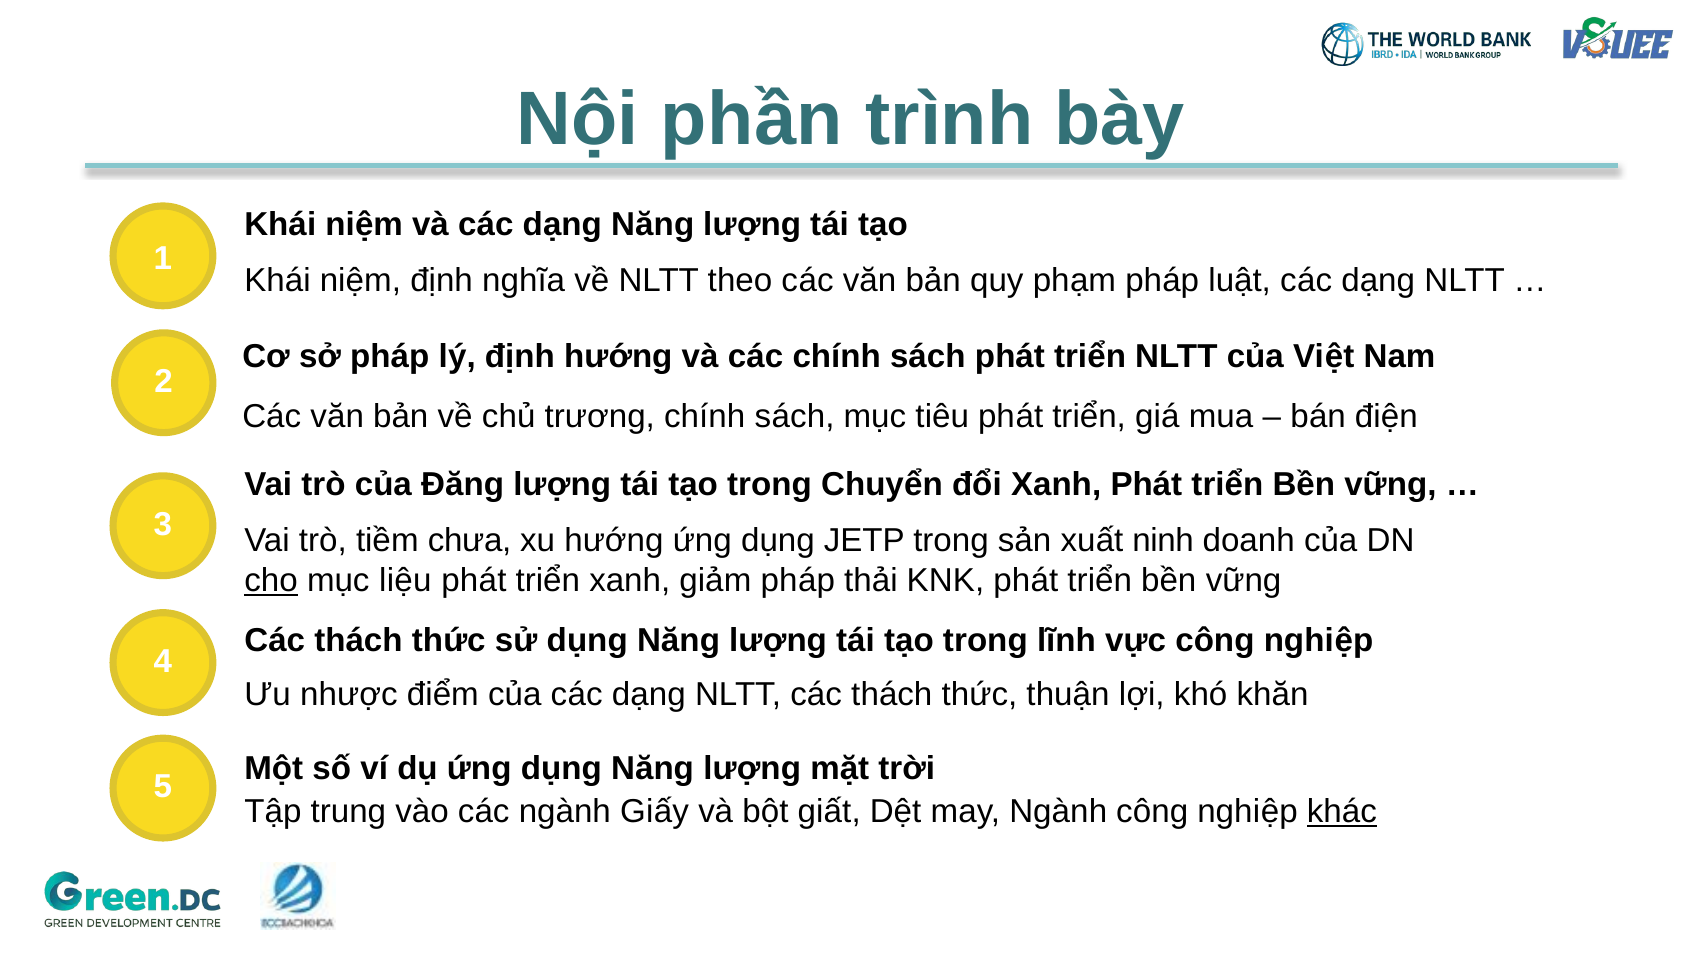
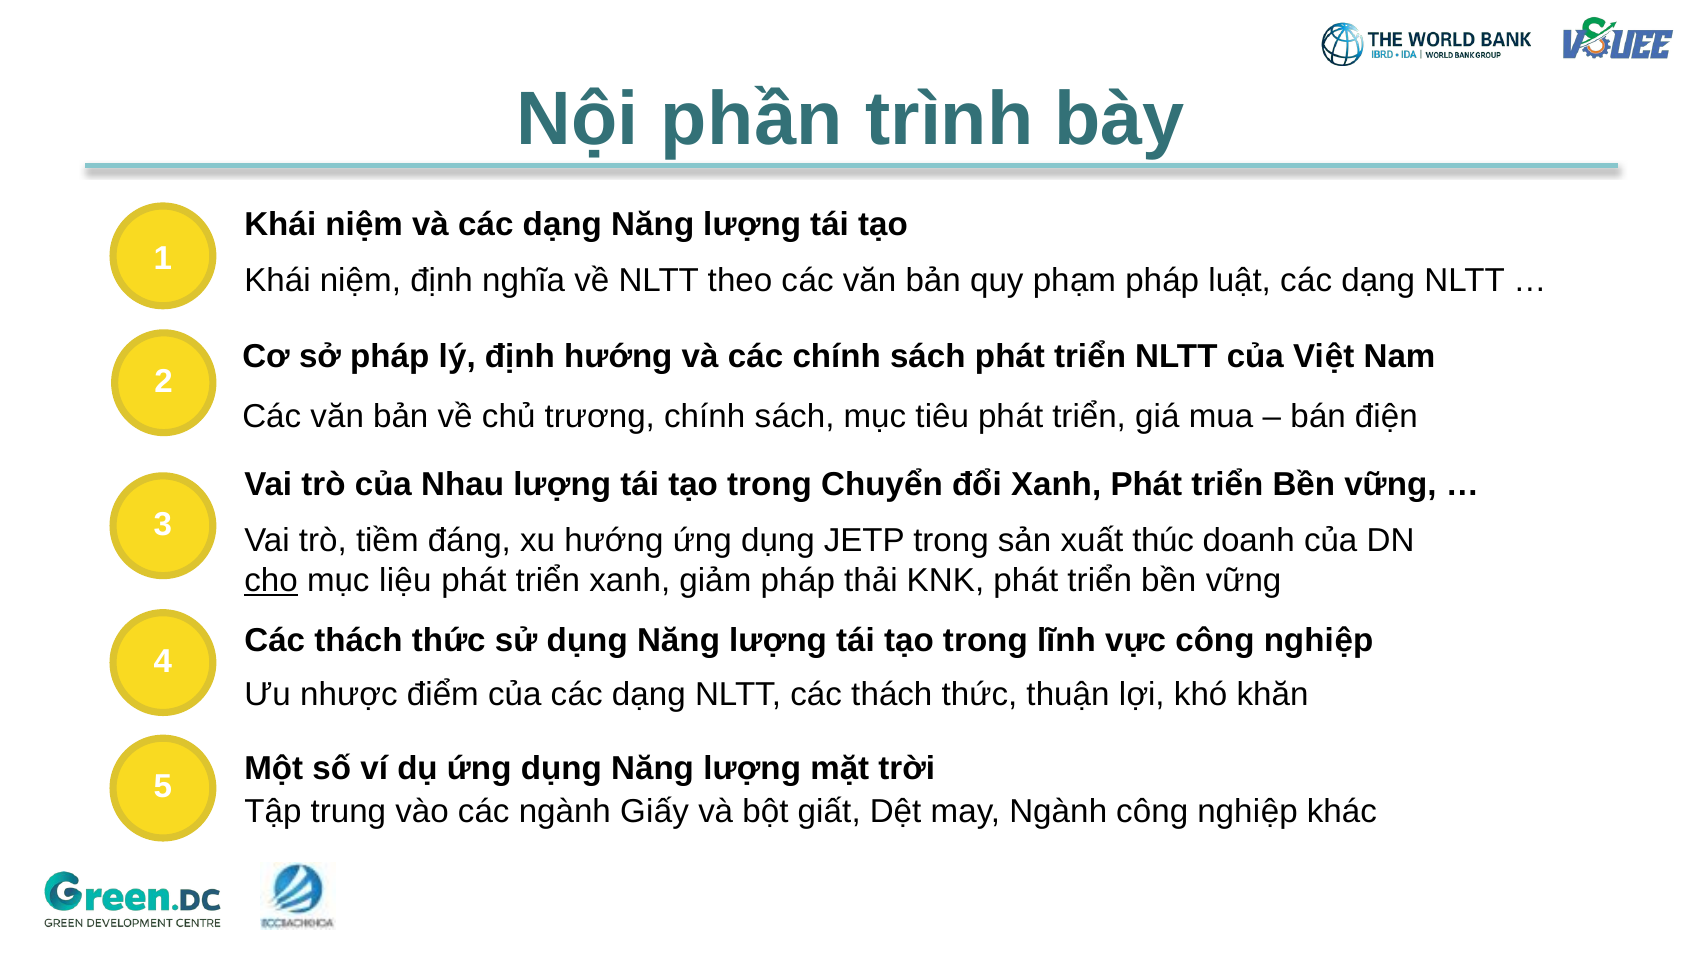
Đăng: Đăng -> Nhau (463, 484)
chưa: chưa -> đáng (469, 541)
ninh: ninh -> thúc (1163, 541)
khác underline: present -> none (1342, 811)
